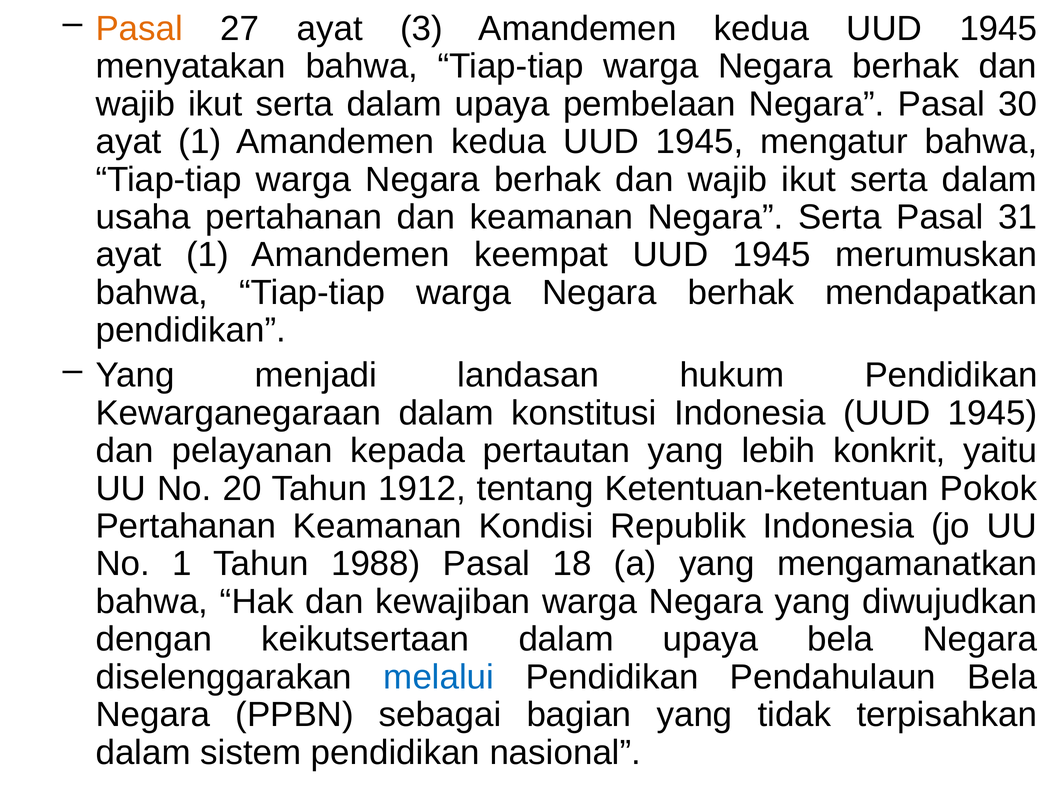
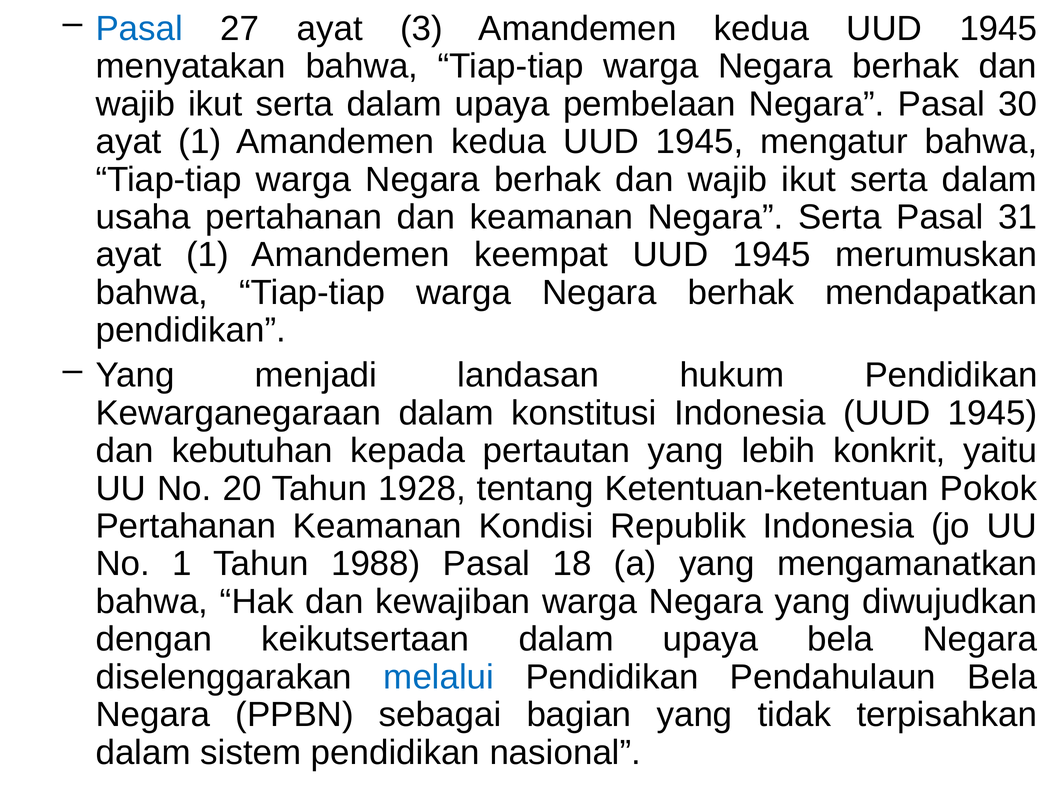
Pasal colour: orange -> blue (139, 29)
pelayanan: pelayanan -> kebutuhan (252, 451)
1912: 1912 -> 1928 (422, 489)
